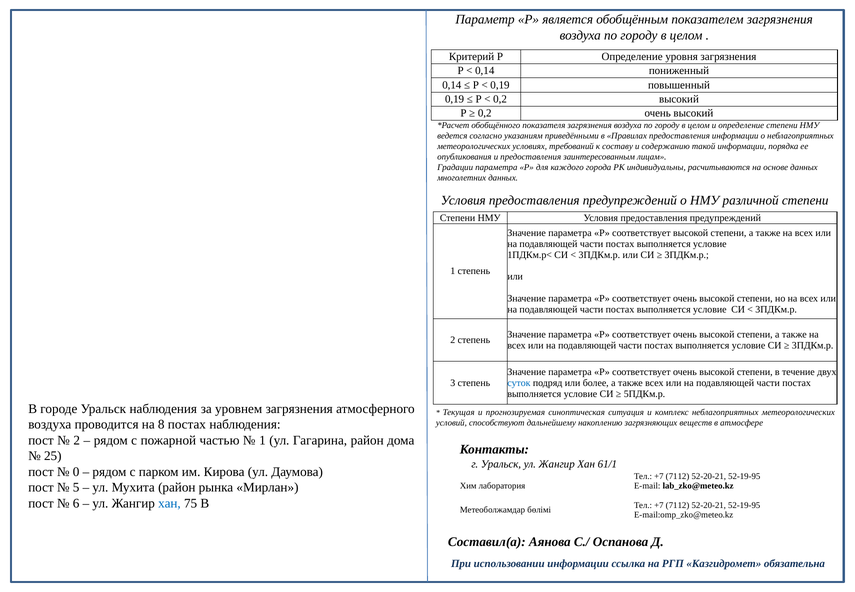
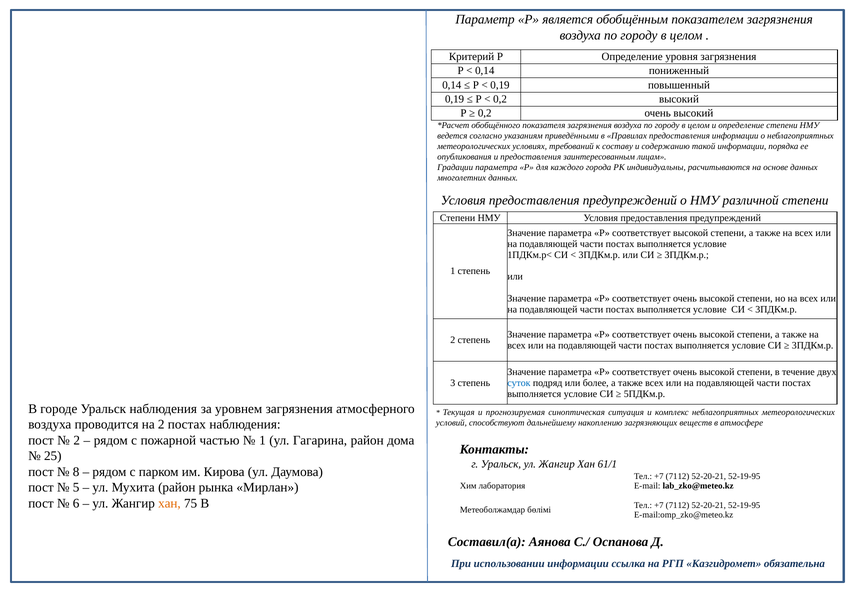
на 8: 8 -> 2 (161, 424)
0: 0 -> 8 (76, 472)
хан colour: blue -> orange (169, 503)
